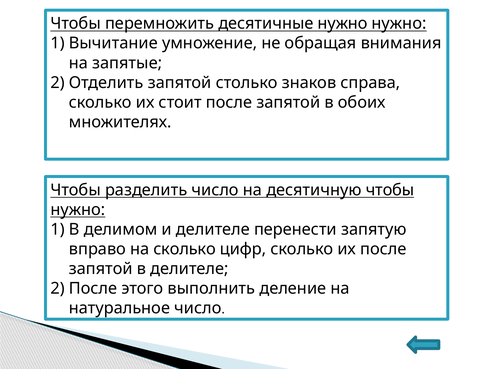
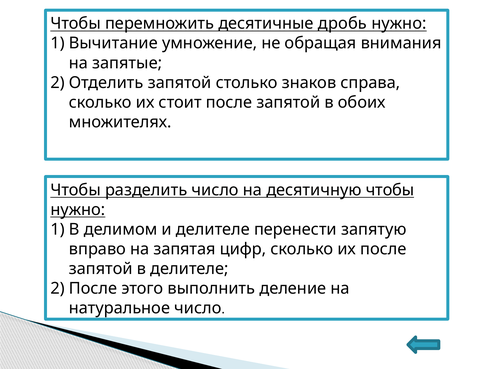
десятичные нужно: нужно -> дробь (342, 24)
на сколько: сколько -> запятая (185, 248)
